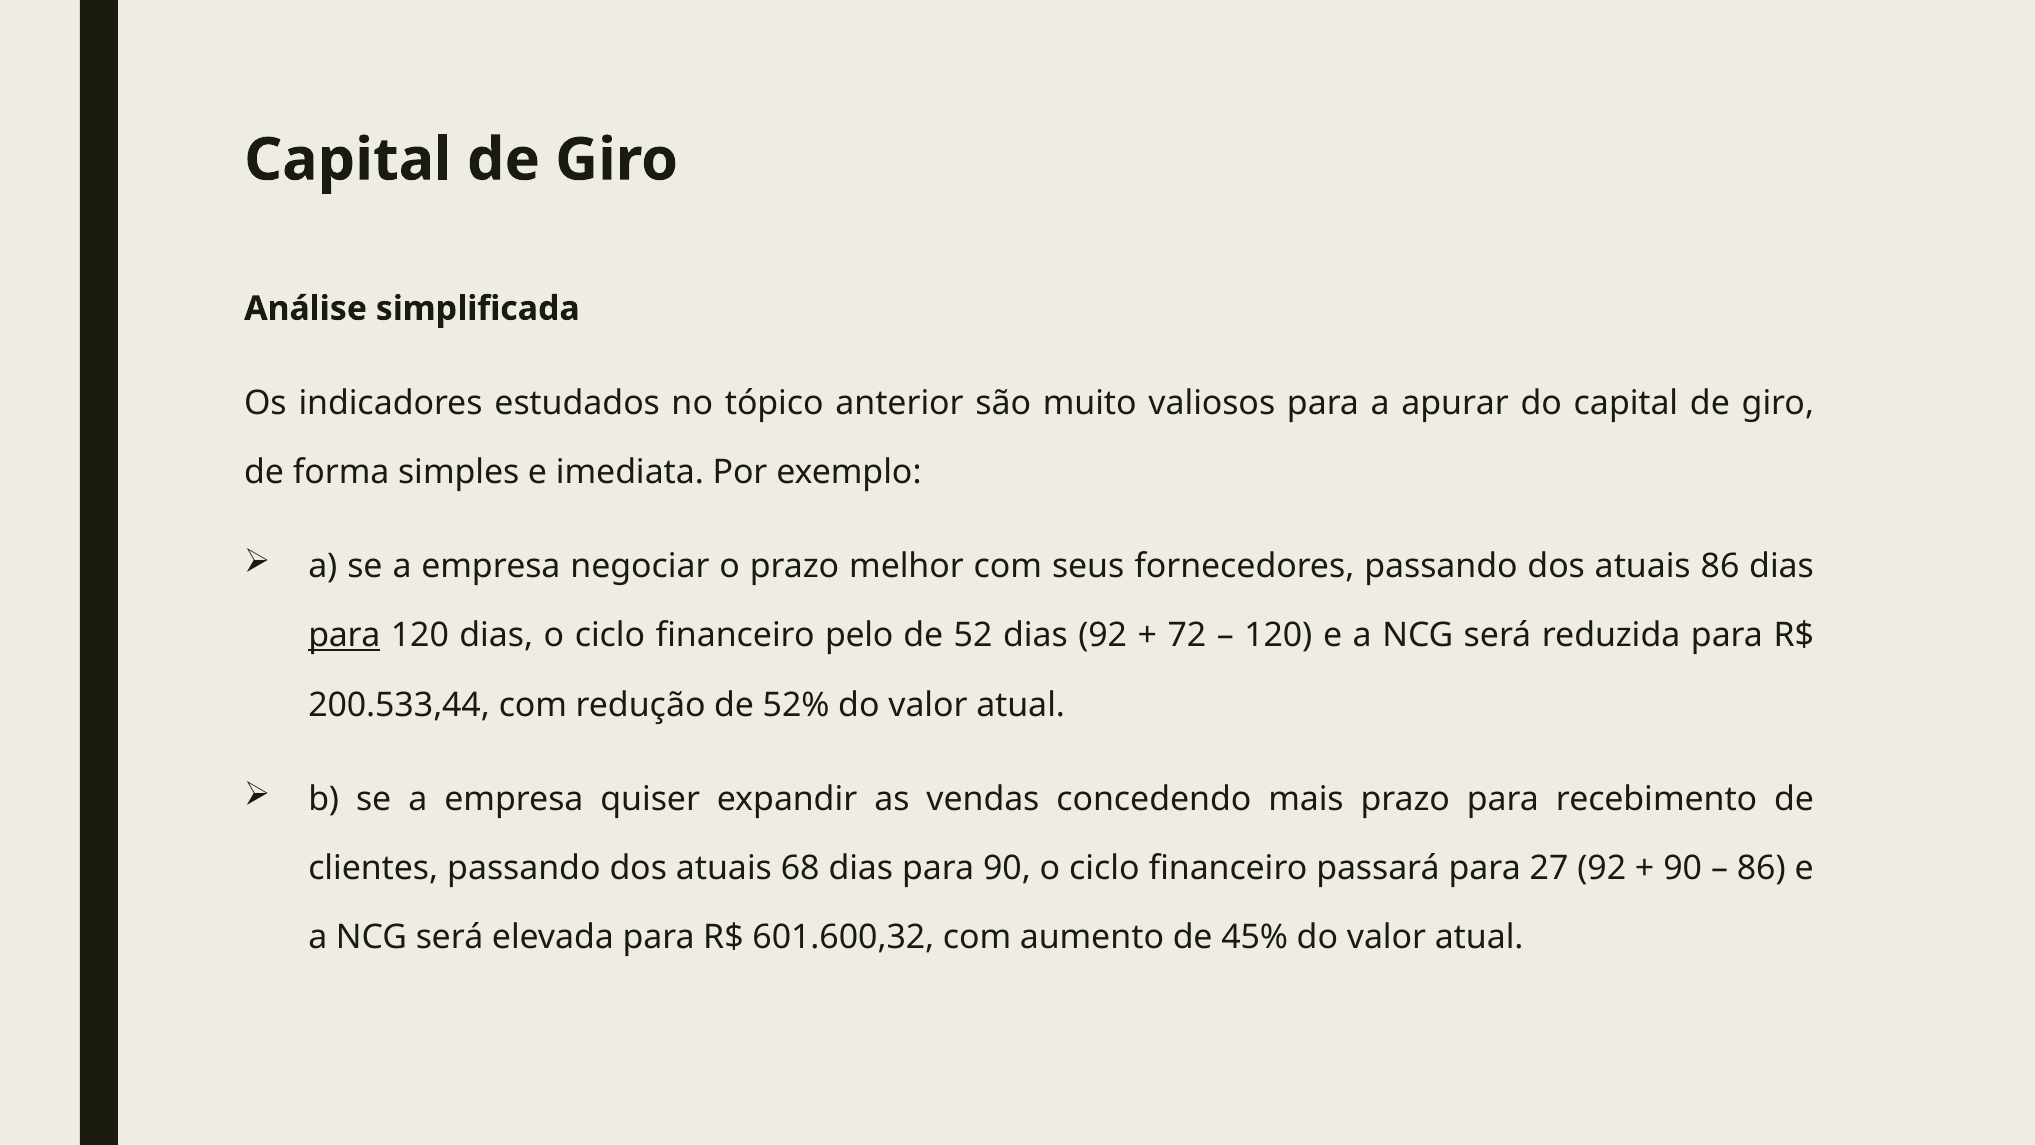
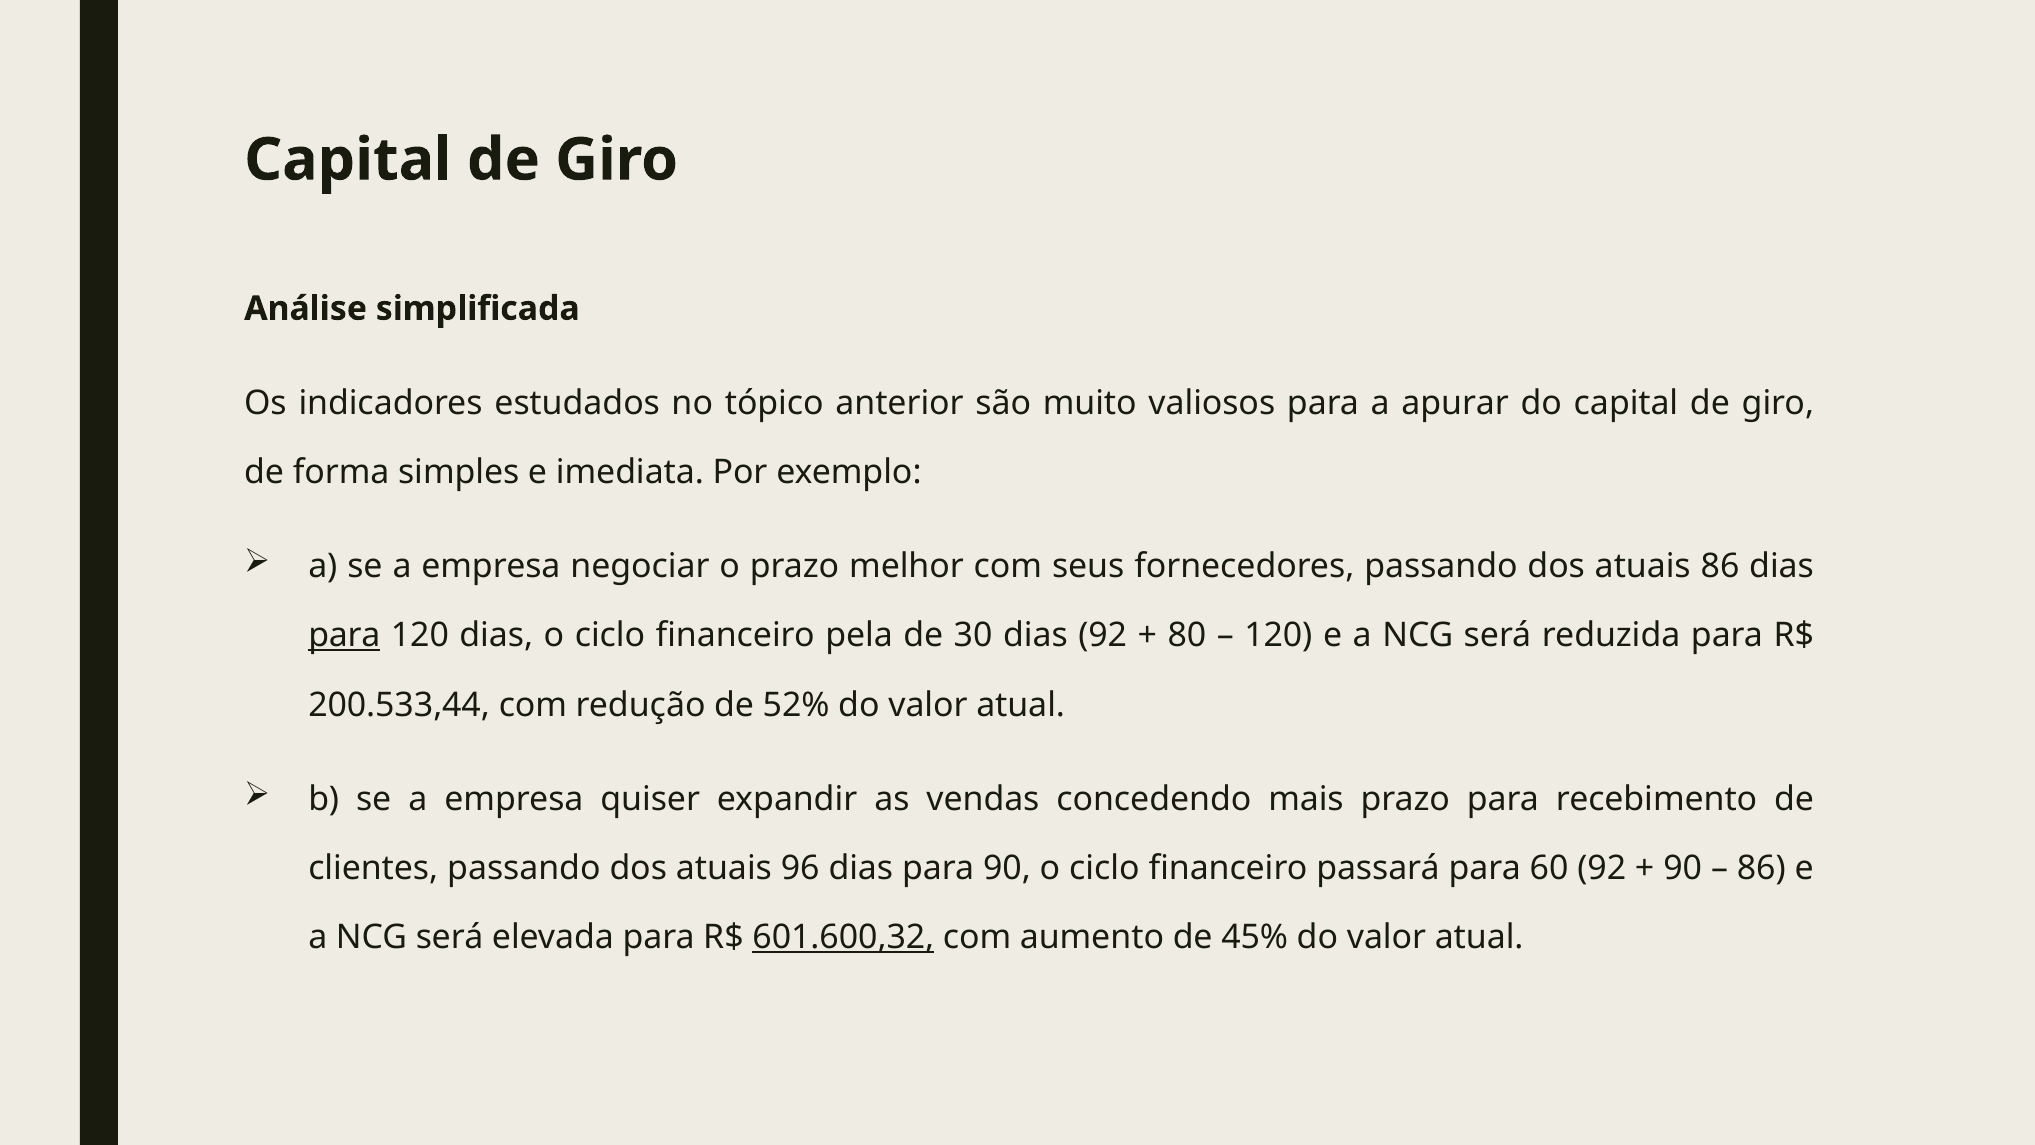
pelo: pelo -> pela (859, 636)
52: 52 -> 30 (973, 636)
72: 72 -> 80 (1187, 636)
68: 68 -> 96 (800, 868)
27: 27 -> 60 (1549, 868)
601.600,32 underline: none -> present (843, 937)
